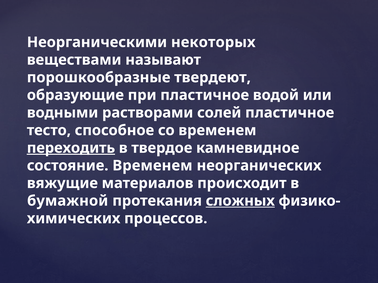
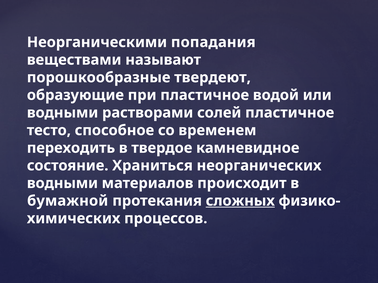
некоторых: некоторых -> попадания (213, 42)
переходить underline: present -> none (71, 148)
состояние Временем: Временем -> Храниться (153, 166)
вяжущие: вяжущие -> водными (62, 183)
